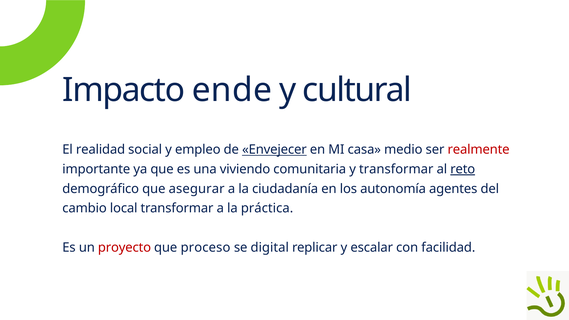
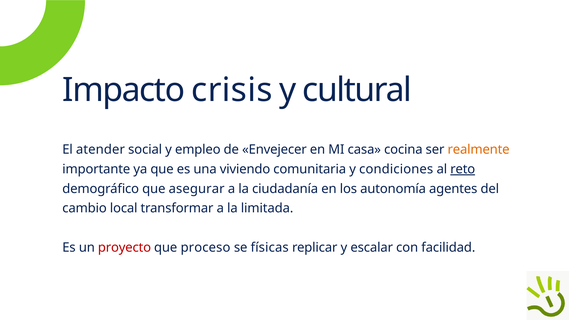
ende: ende -> crisis (232, 90)
realidad: realidad -> atender (100, 150)
Envejecer underline: present -> none (274, 150)
medio: medio -> cocina (403, 150)
realmente colour: red -> orange (479, 150)
y transformar: transformar -> condiciones (396, 169)
práctica: práctica -> limitada (267, 208)
digital: digital -> físicas (270, 247)
